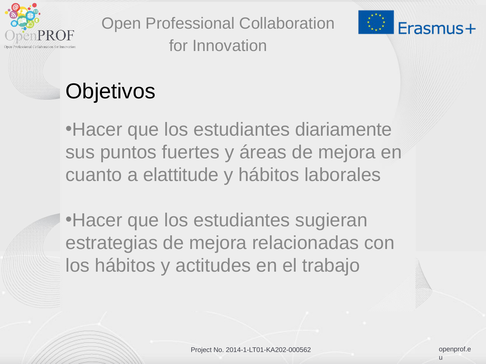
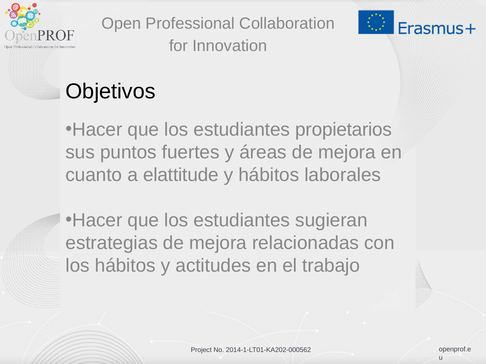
diariamente: diariamente -> propietarios (344, 130)
